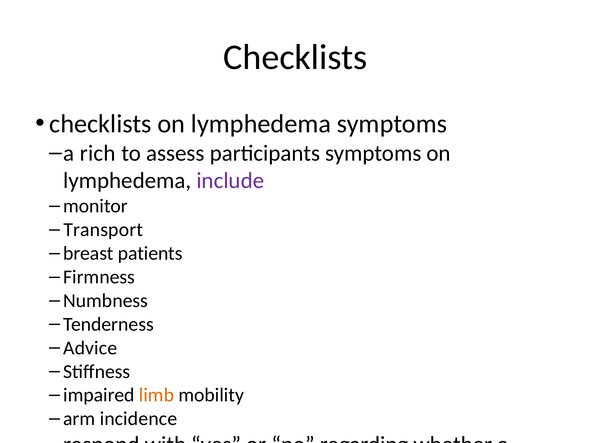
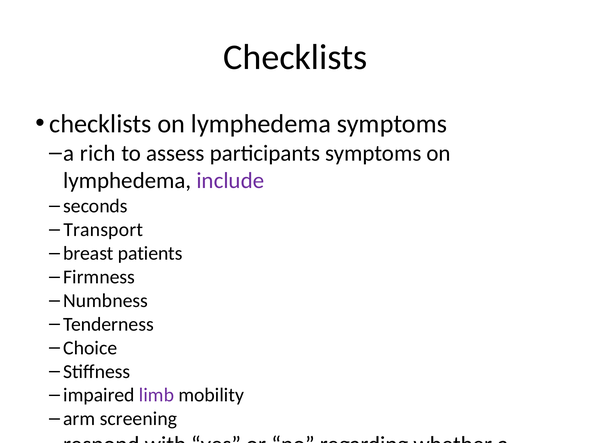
monitor: monitor -> seconds (95, 206)
Advice: Advice -> Choice (90, 348)
limb colour: orange -> purple (156, 395)
incidence: incidence -> screening (138, 419)
